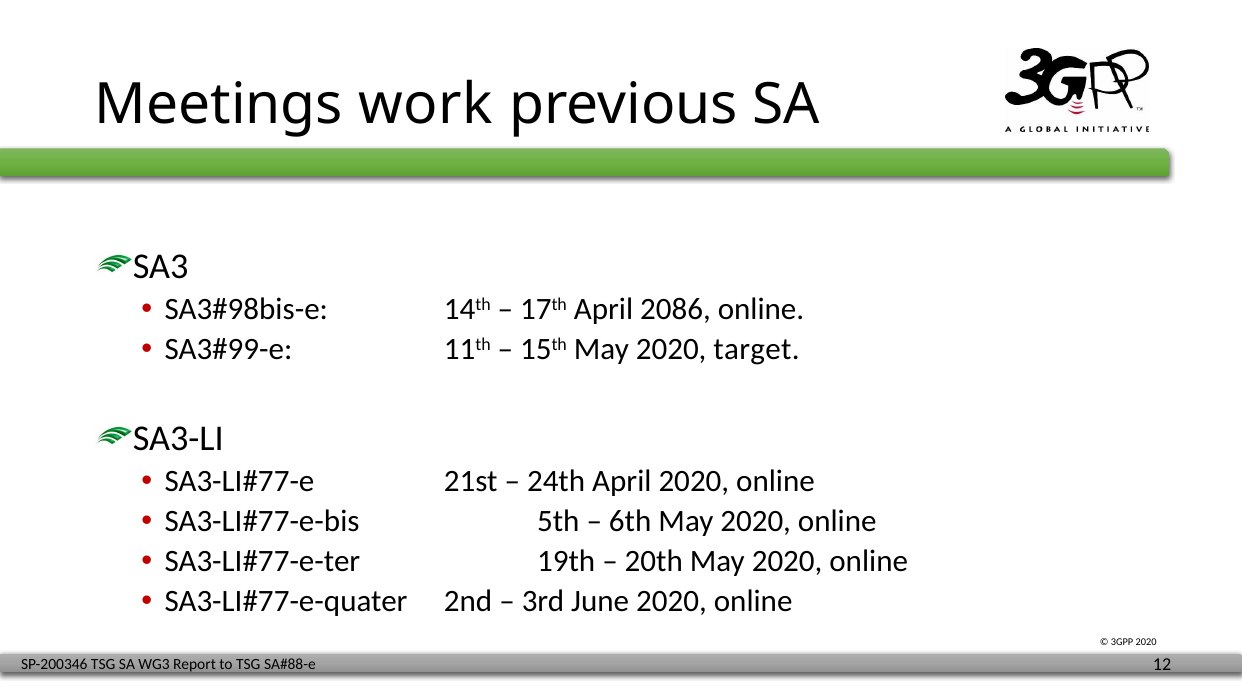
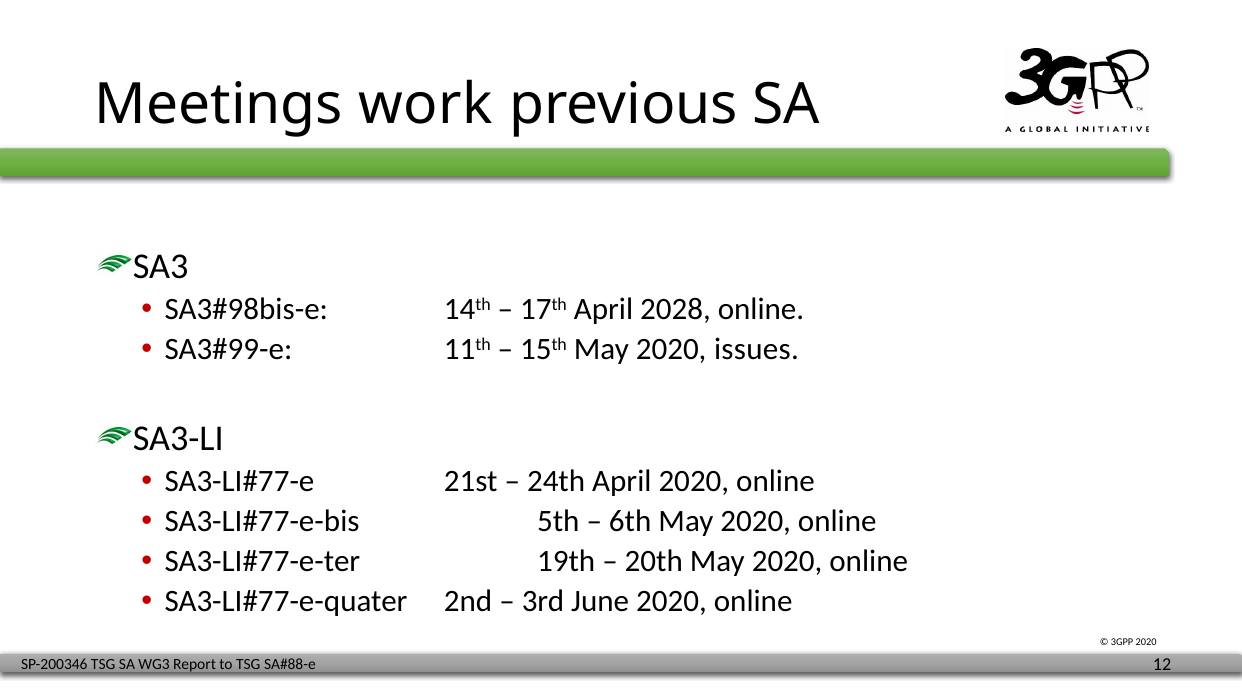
2086: 2086 -> 2028 (675, 309)
target: target -> issues (757, 349)
